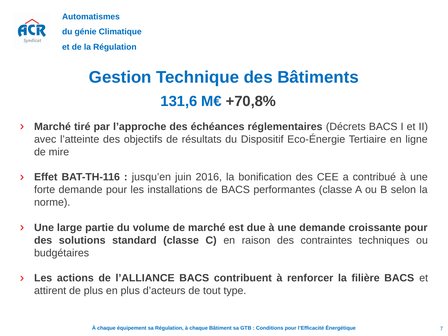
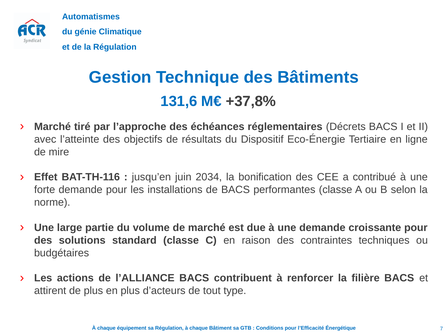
+70,8%: +70,8% -> +37,8% (251, 101)
2016: 2016 -> 2034 (209, 177)
